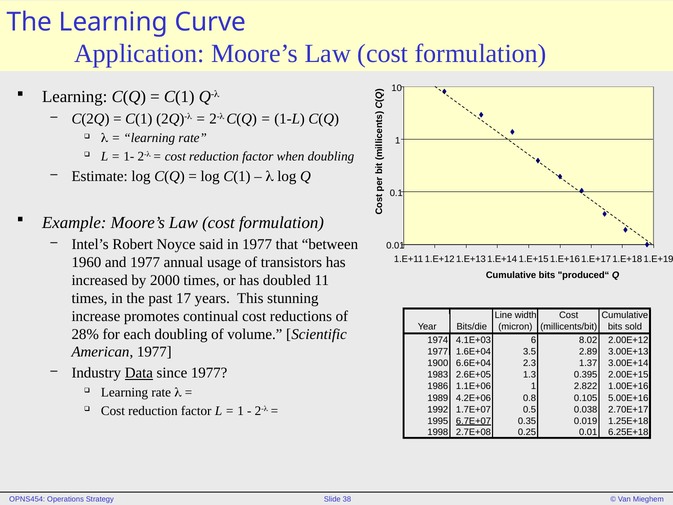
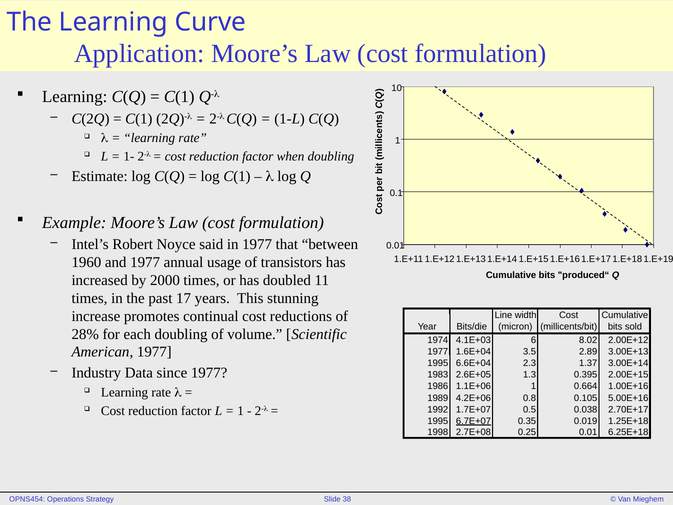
1900: 1900 -> 1995 (438, 363)
Data underline: present -> none (139, 373)
2.822: 2.822 -> 0.664 (586, 386)
